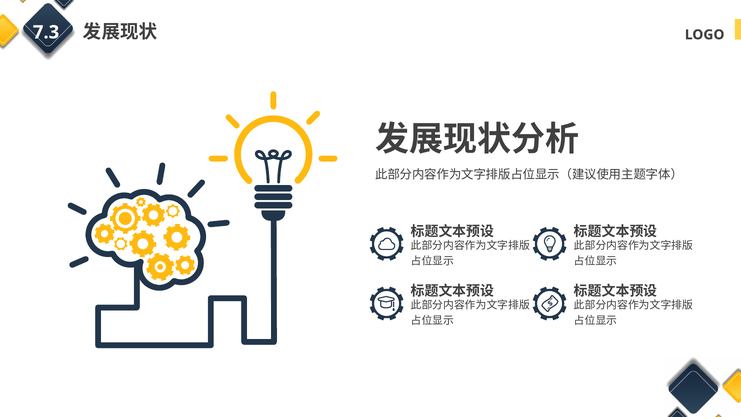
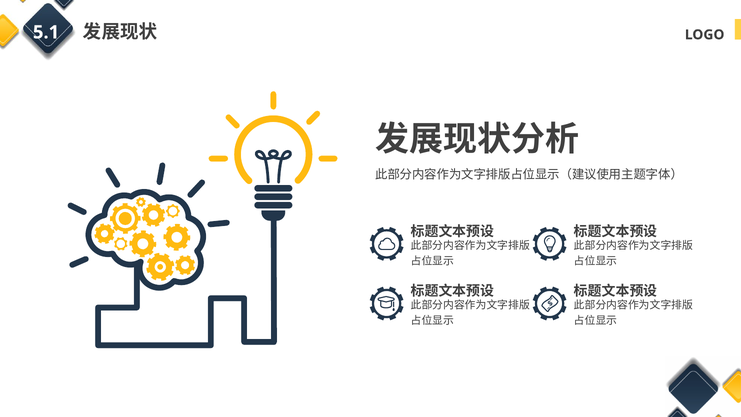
7.3: 7.3 -> 5.1 (46, 32)
